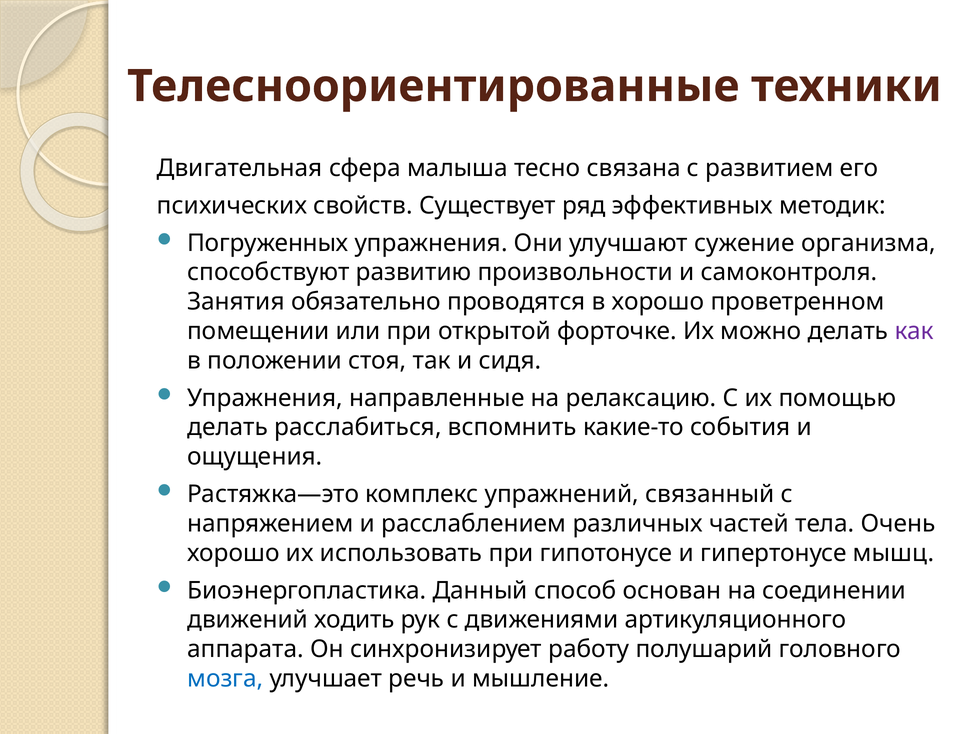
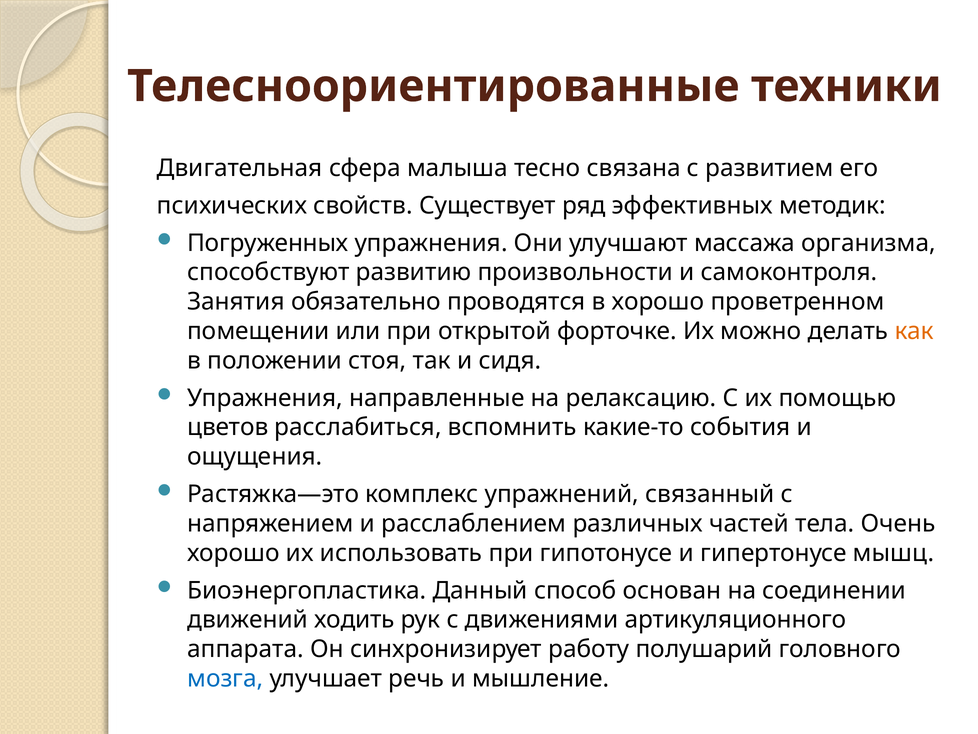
сужение: сужение -> массажа (744, 243)
как colour: purple -> orange (914, 331)
делать: делать -> цветов (228, 427)
